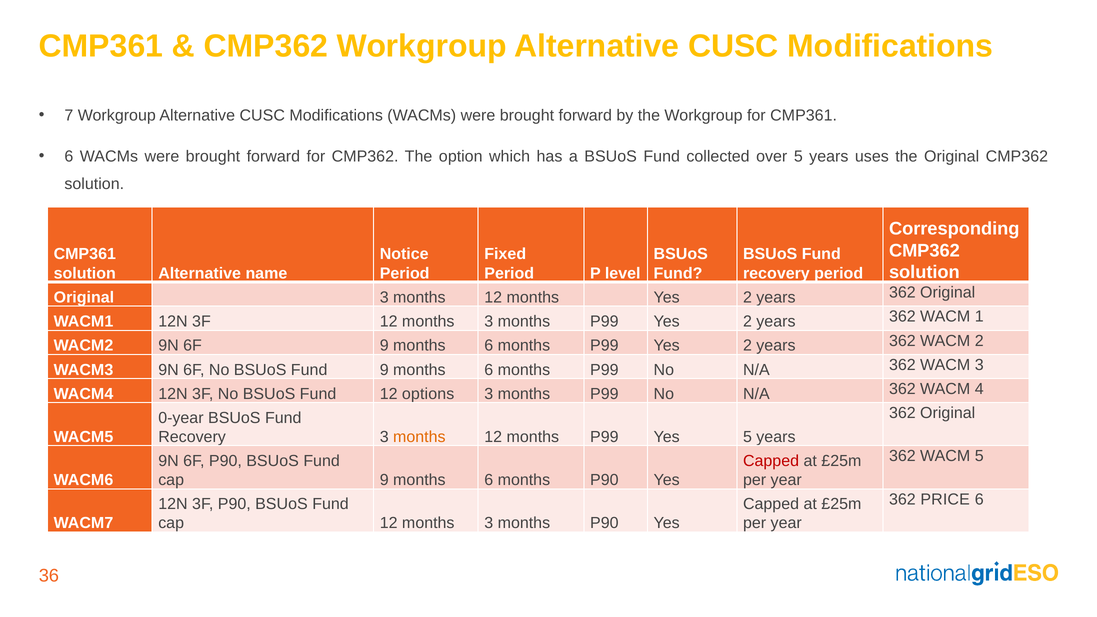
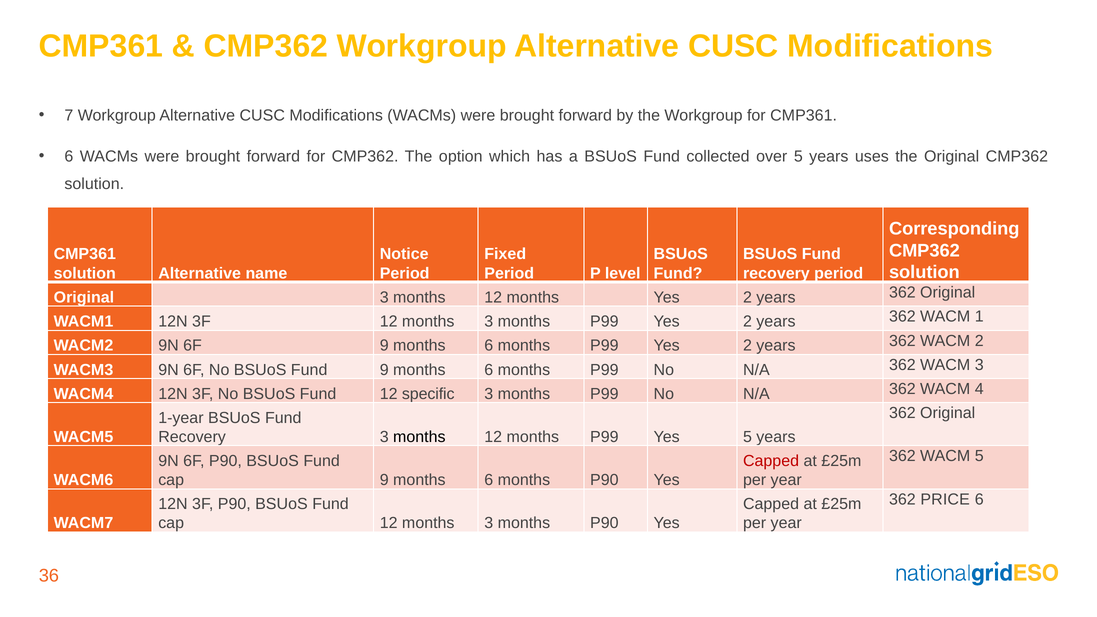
options: options -> specific (428, 394)
0-year: 0-year -> 1-year (181, 418)
months colour: orange -> black (419, 437)
